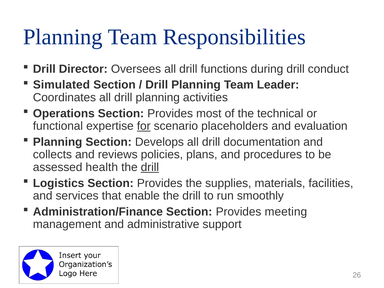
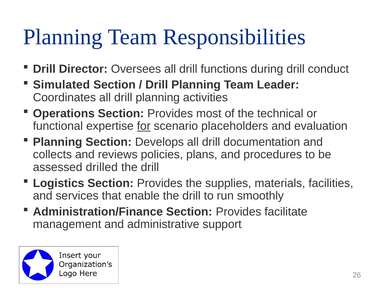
health: health -> drilled (102, 167)
drill underline: present -> none (150, 167)
meeting: meeting -> facilitate (286, 212)
